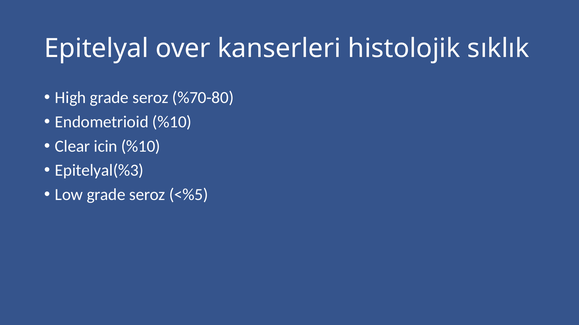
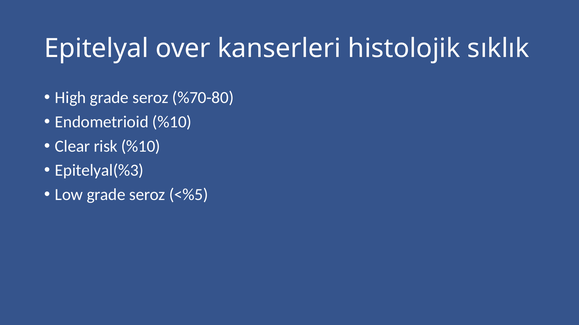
icin: icin -> risk (106, 146)
